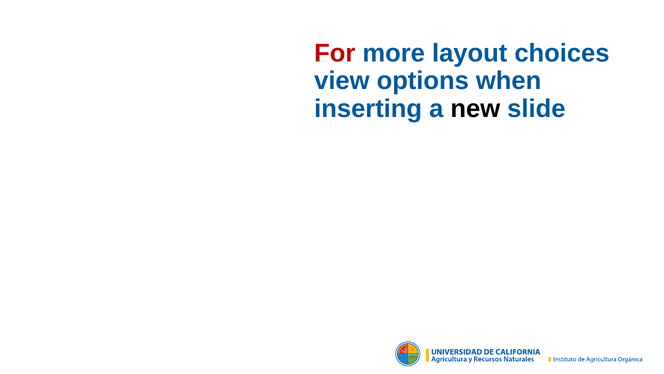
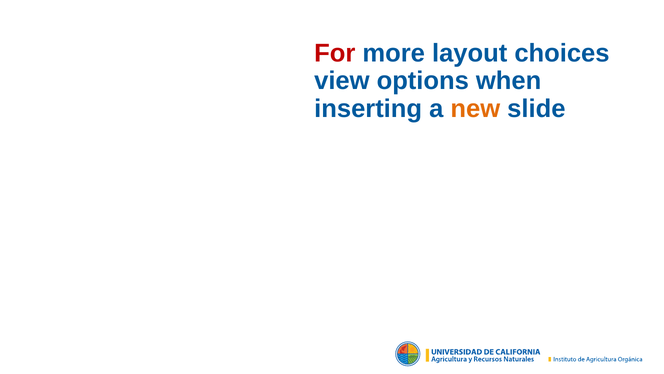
new colour: black -> orange (475, 109)
